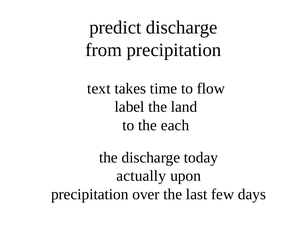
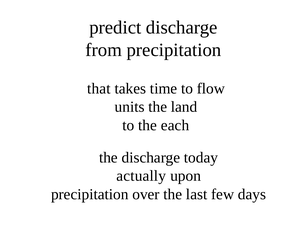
text: text -> that (99, 89)
label: label -> units (130, 107)
